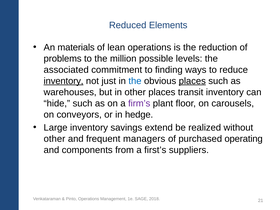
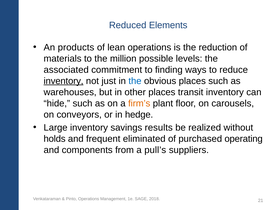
materials: materials -> products (76, 47)
problems: problems -> materials (63, 59)
places underline: present -> none (192, 81)
firm’s colour: purple -> orange (139, 103)
extend: extend -> results (159, 128)
other: other -> holds (55, 139)
managers: managers -> eliminated (144, 139)
first’s: first’s -> pull’s (155, 150)
